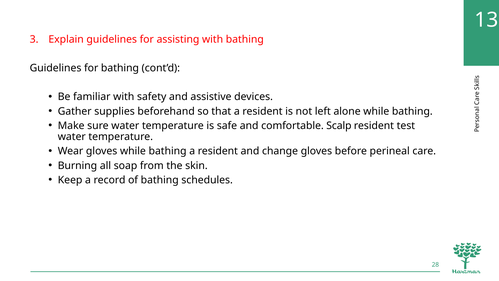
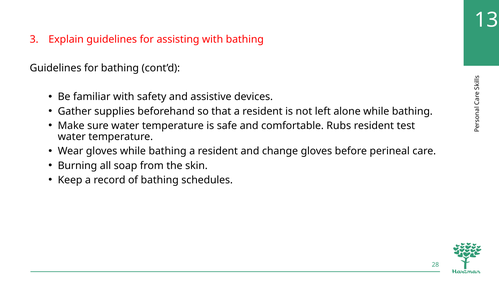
Scalp: Scalp -> Rubs (339, 125)
